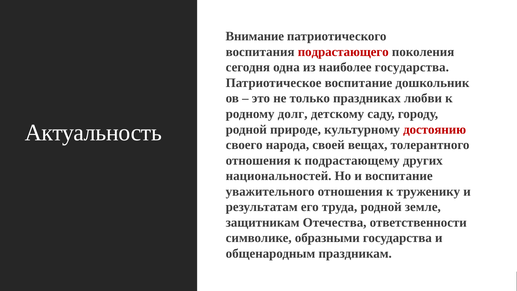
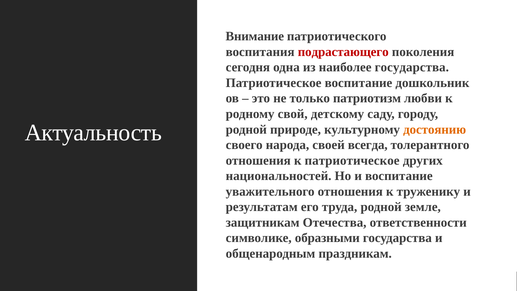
праздниках: праздниках -> патриотизм (367, 98)
долг: долг -> свой (293, 114)
достоянию colour: red -> orange (435, 129)
вещах: вещах -> всегда (368, 145)
к подрастающему: подрастающему -> патриотическое (352, 160)
